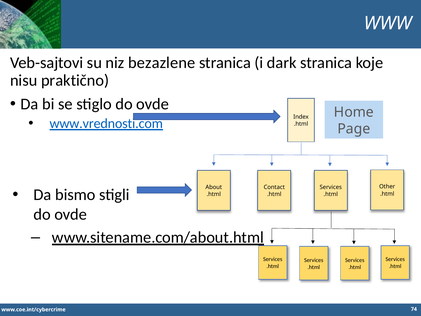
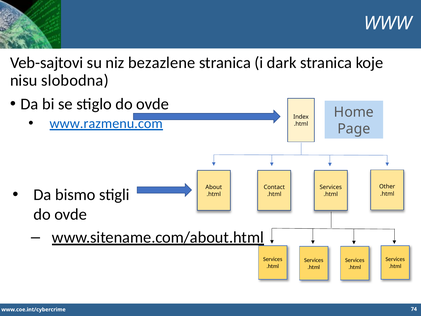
praktično: praktično -> slobodna (75, 80)
www.vrednosti.com: www.vrednosti.com -> www.razmenu.com (106, 124)
